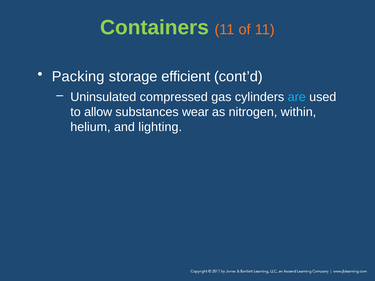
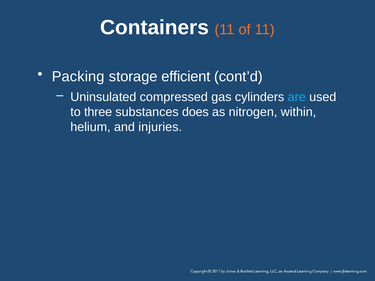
Containers colour: light green -> white (155, 28)
allow: allow -> three (98, 112)
wear: wear -> does (195, 112)
lighting: lighting -> injuries (160, 127)
